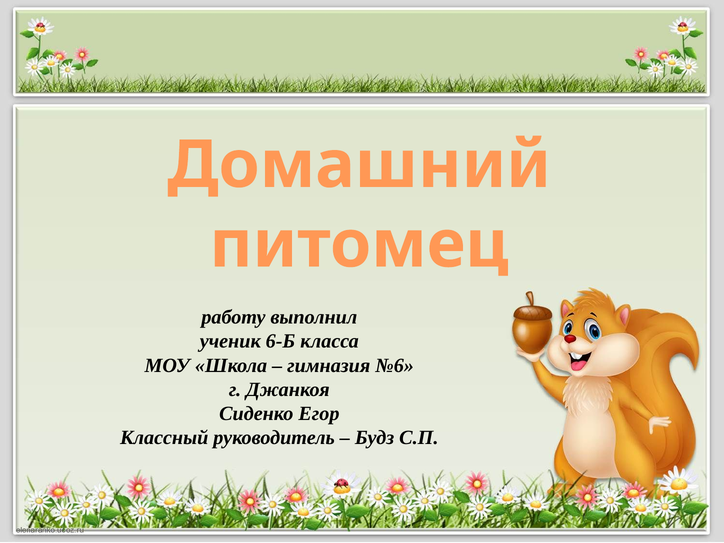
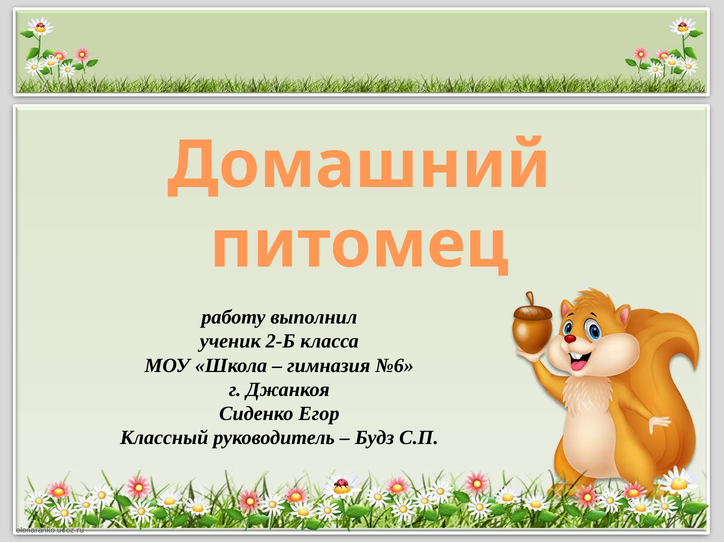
6-Б: 6-Б -> 2-Б (280, 341)
